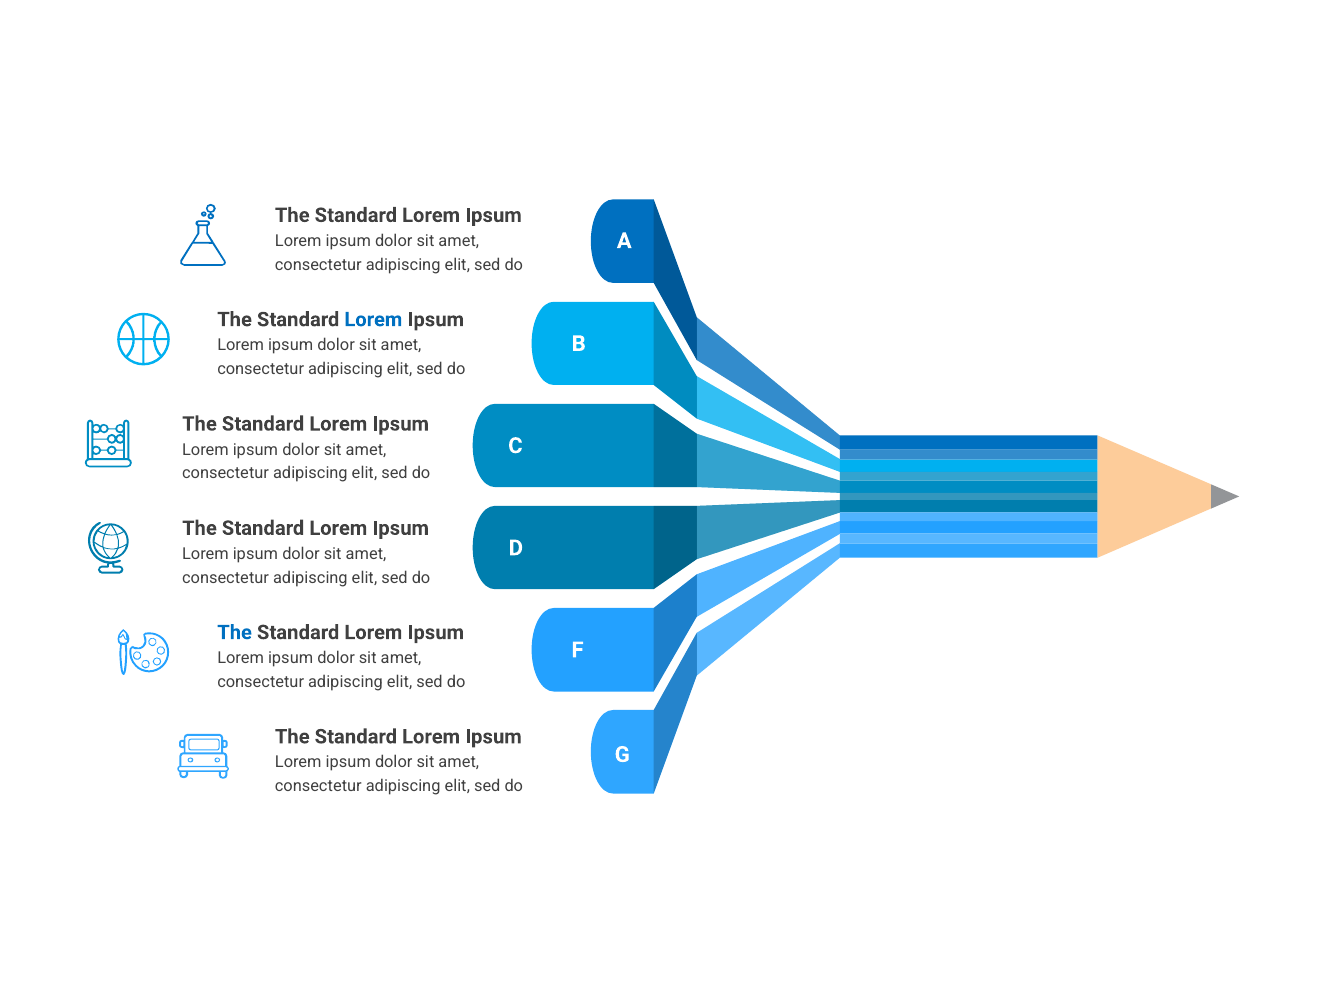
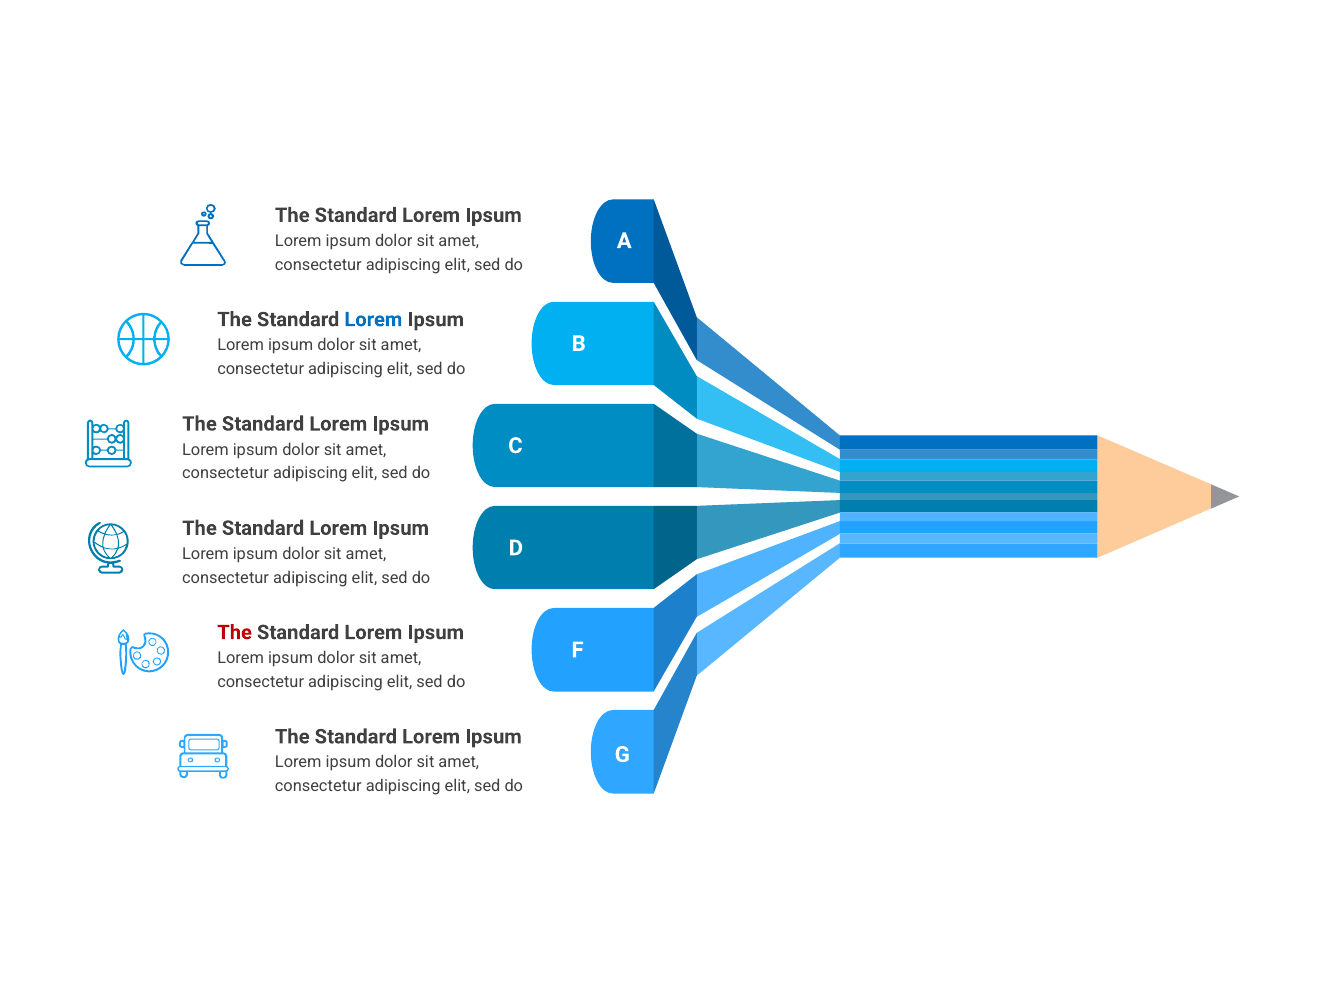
The colour: blue -> red (235, 633)
